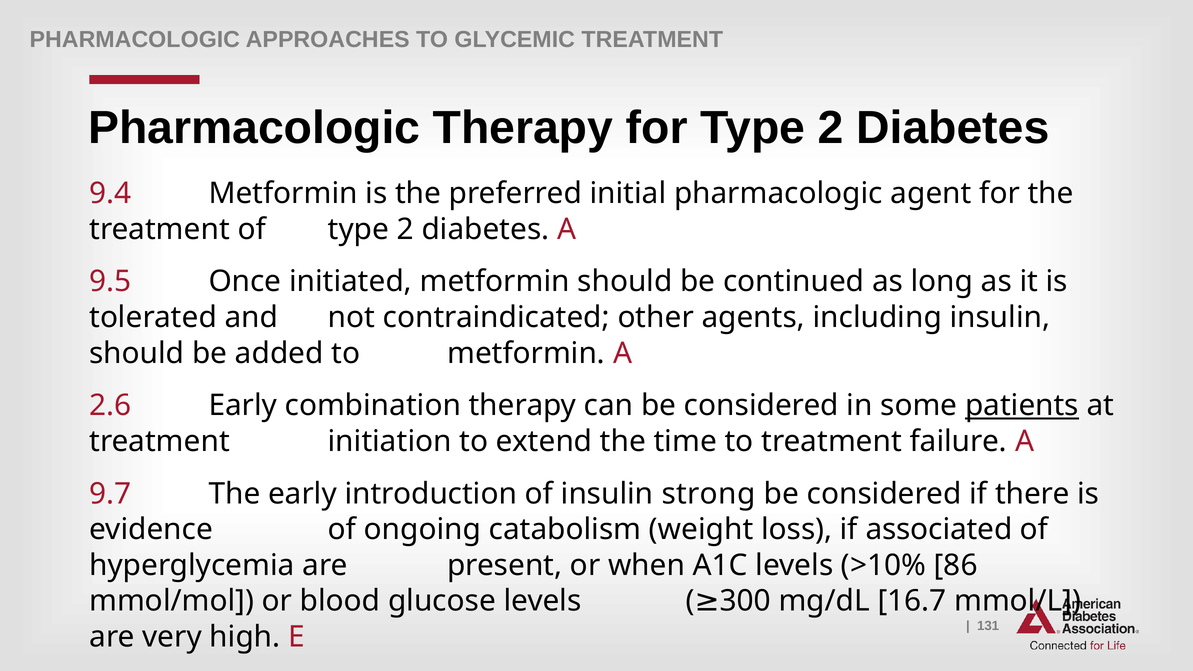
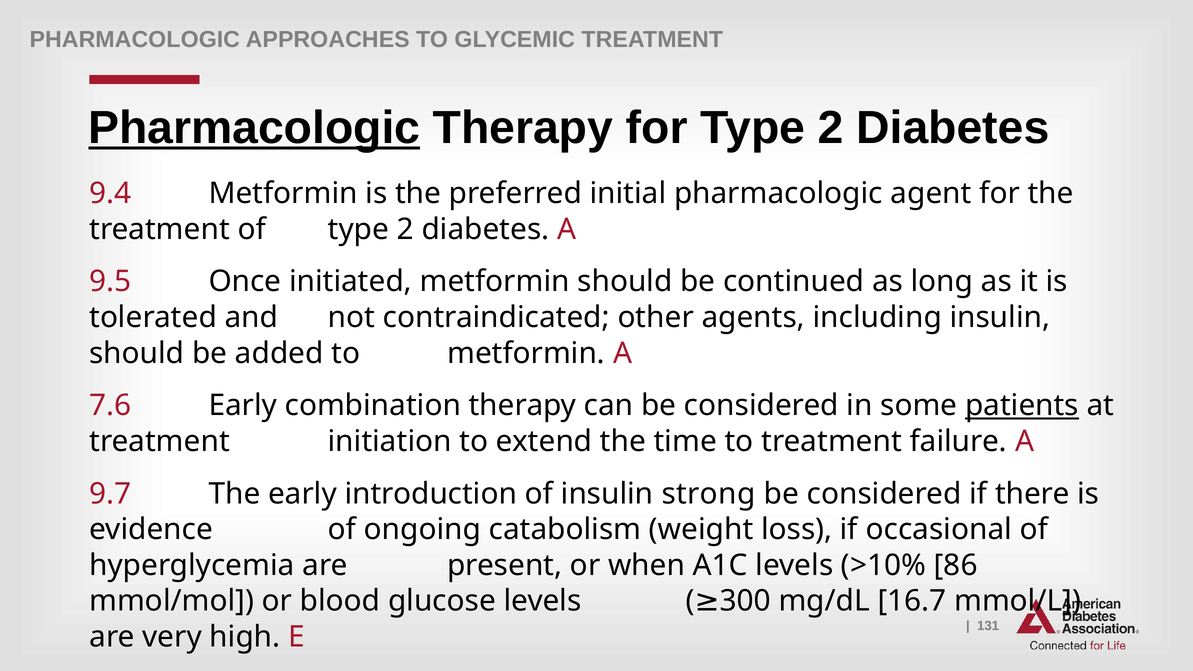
Pharmacologic underline: none -> present (254, 128)
2.6: 2.6 -> 7.6 (110, 406)
associated: associated -> occasional (939, 530)
